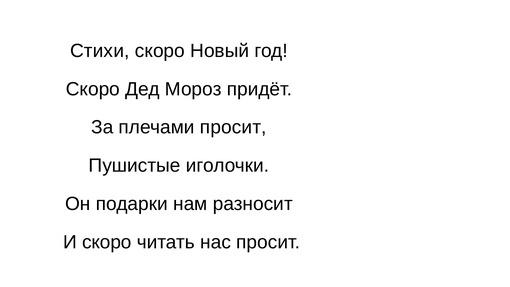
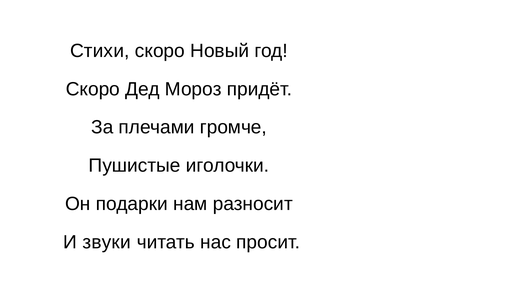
плечами просит: просит -> громче (233, 127)
И скоро: скоро -> звуки (107, 242)
